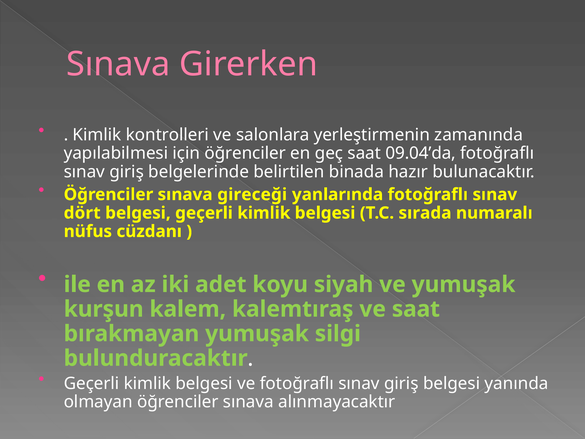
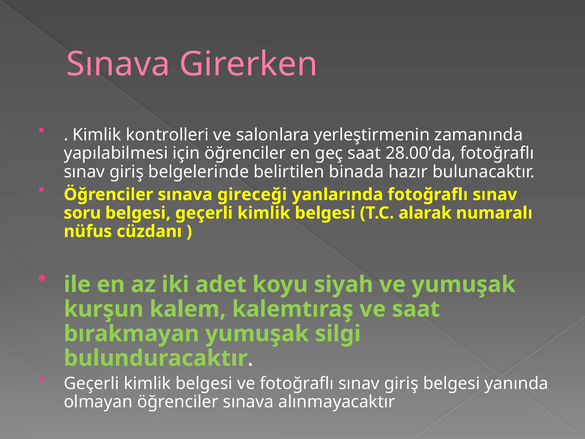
09.04’da: 09.04’da -> 28.00’da (421, 153)
dört: dört -> soru (82, 213)
sırada: sırada -> alarak (425, 213)
